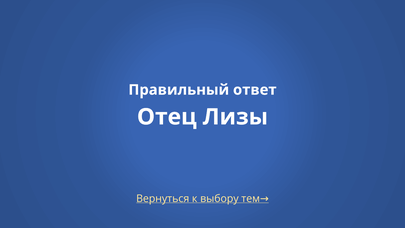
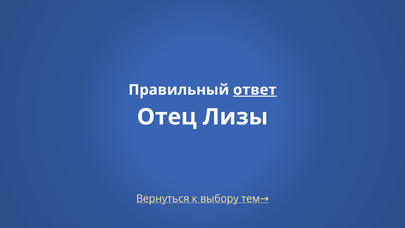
ответ underline: none -> present (255, 90)
